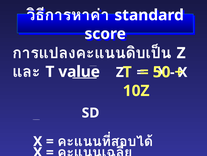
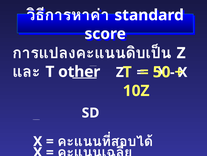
value: value -> other (79, 71)
